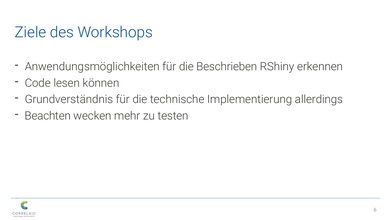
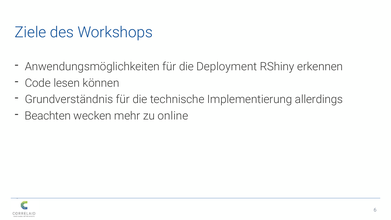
Beschrieben: Beschrieben -> Deployment (227, 67)
testen: testen -> online (173, 116)
